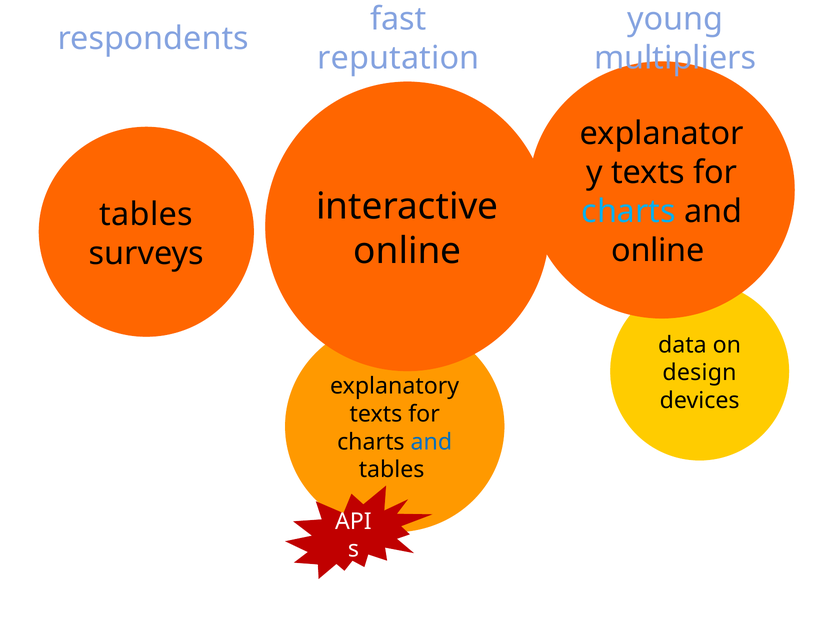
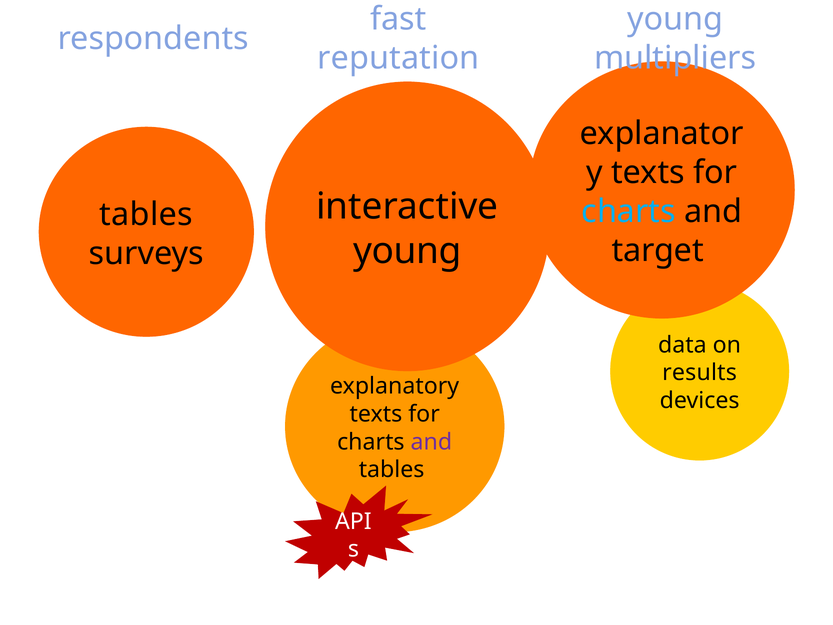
online: online -> young (407, 251)
online: online -> target (658, 250)
design: design -> results (700, 373)
and colour: blue -> purple (431, 442)
